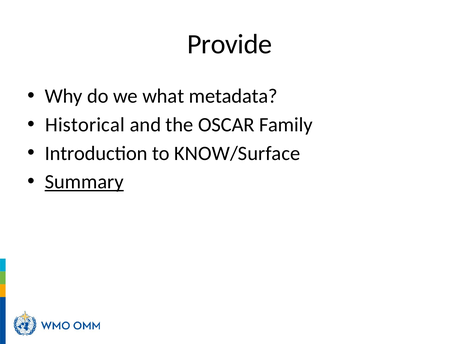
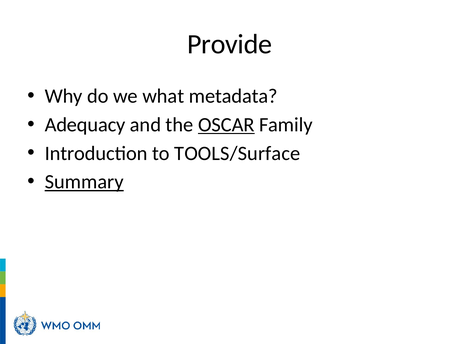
Historical: Historical -> Adequacy (85, 125)
OSCAR underline: none -> present (226, 125)
KNOW/Surface: KNOW/Surface -> TOOLS/Surface (237, 153)
